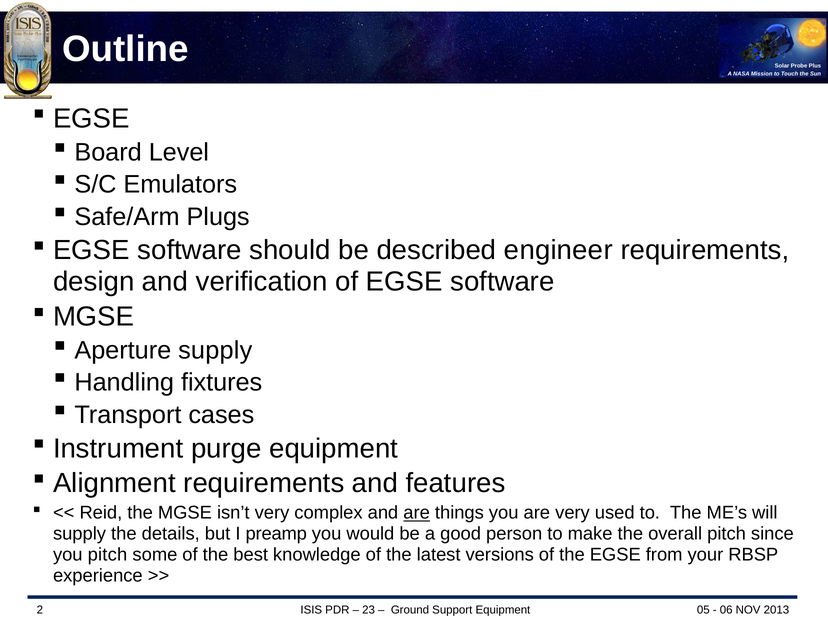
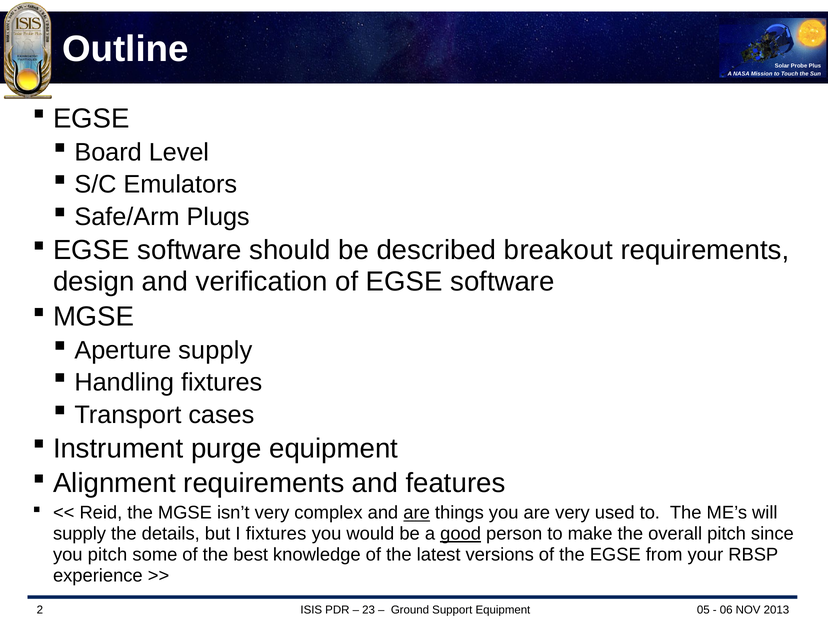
engineer: engineer -> breakout (558, 250)
I preamp: preamp -> fixtures (276, 534)
good underline: none -> present (461, 534)
